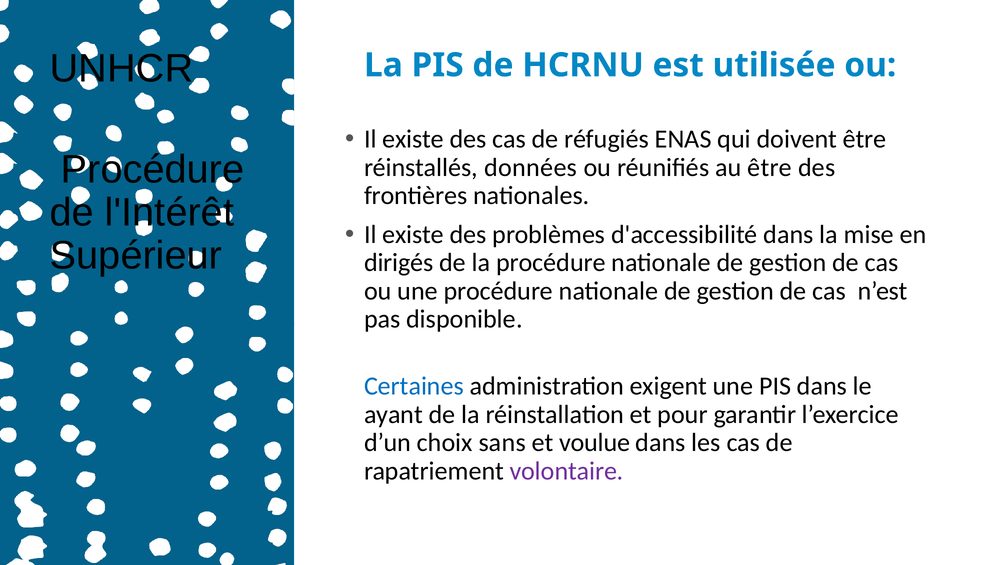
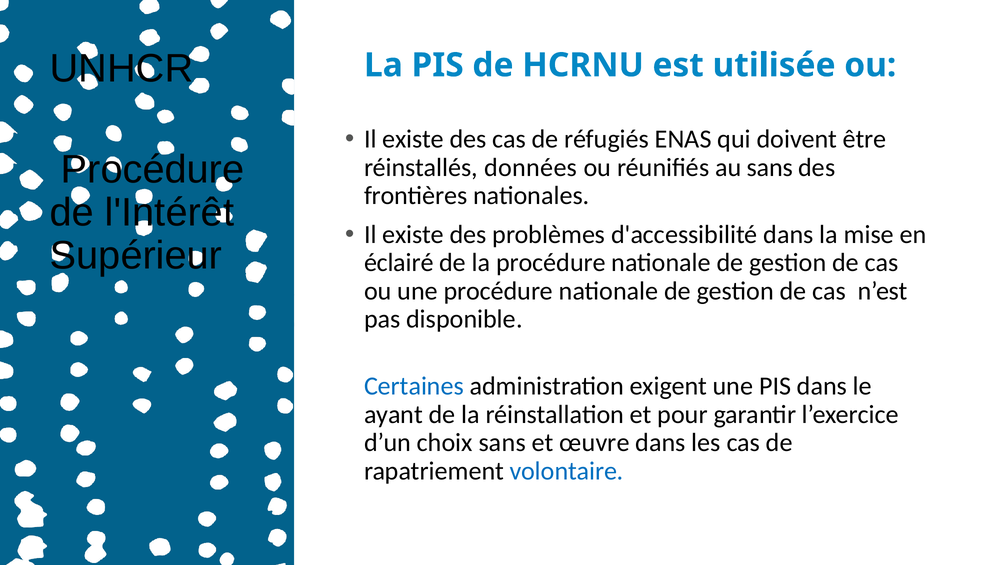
au être: être -> sans (770, 168)
dirigés: dirigés -> éclairé (399, 263)
voulue: voulue -> œuvre (594, 442)
volontaire colour: purple -> blue (567, 471)
